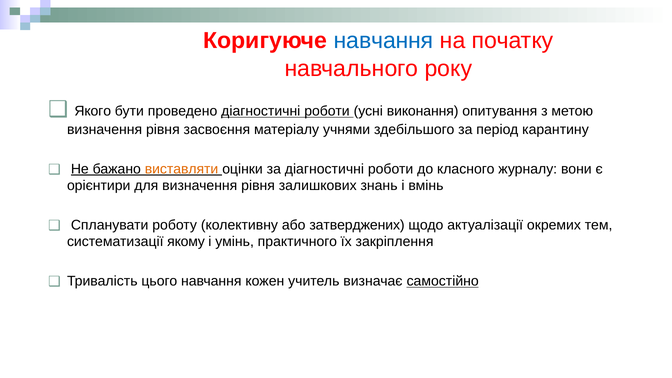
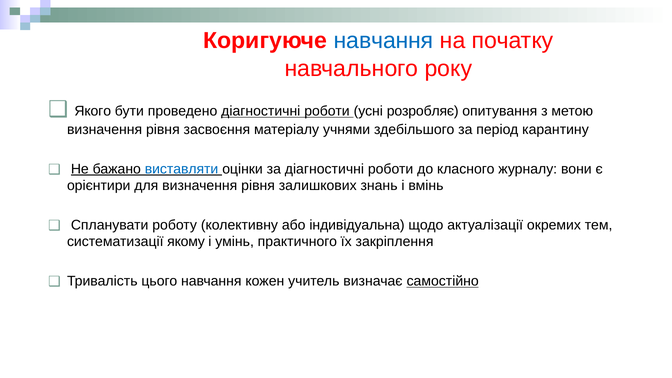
виконання: виконання -> розробляє (423, 111)
виставляти colour: orange -> blue (182, 169)
затверджених: затверджених -> індивідуальна (357, 225)
